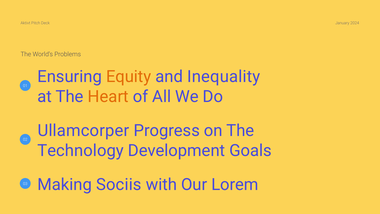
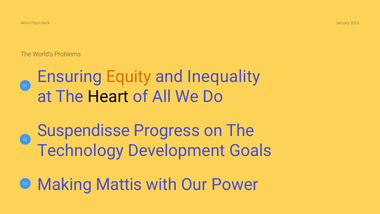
Heart colour: orange -> black (108, 97)
Ullamcorper: Ullamcorper -> Suspendisse (84, 130)
Sociis: Sociis -> Mattis (119, 184)
Lorem: Lorem -> Power (235, 184)
